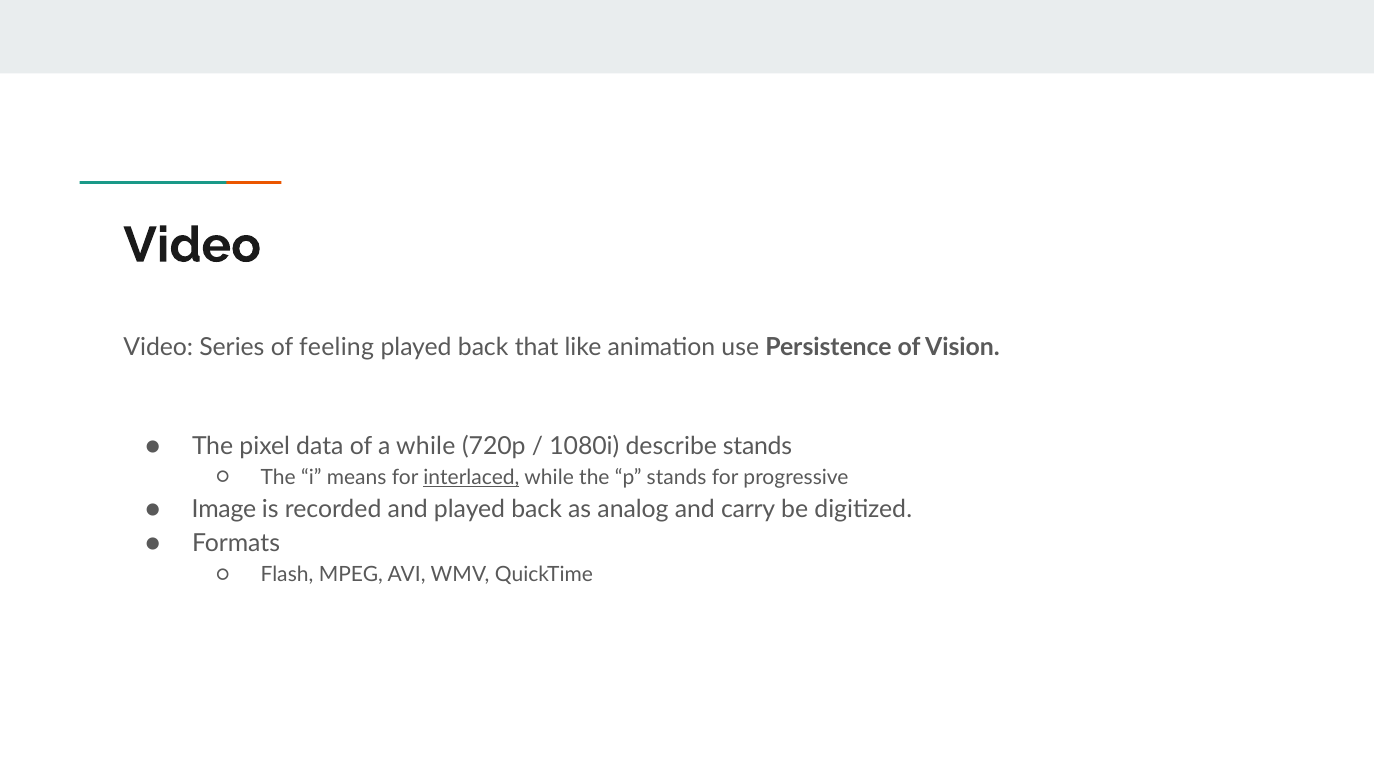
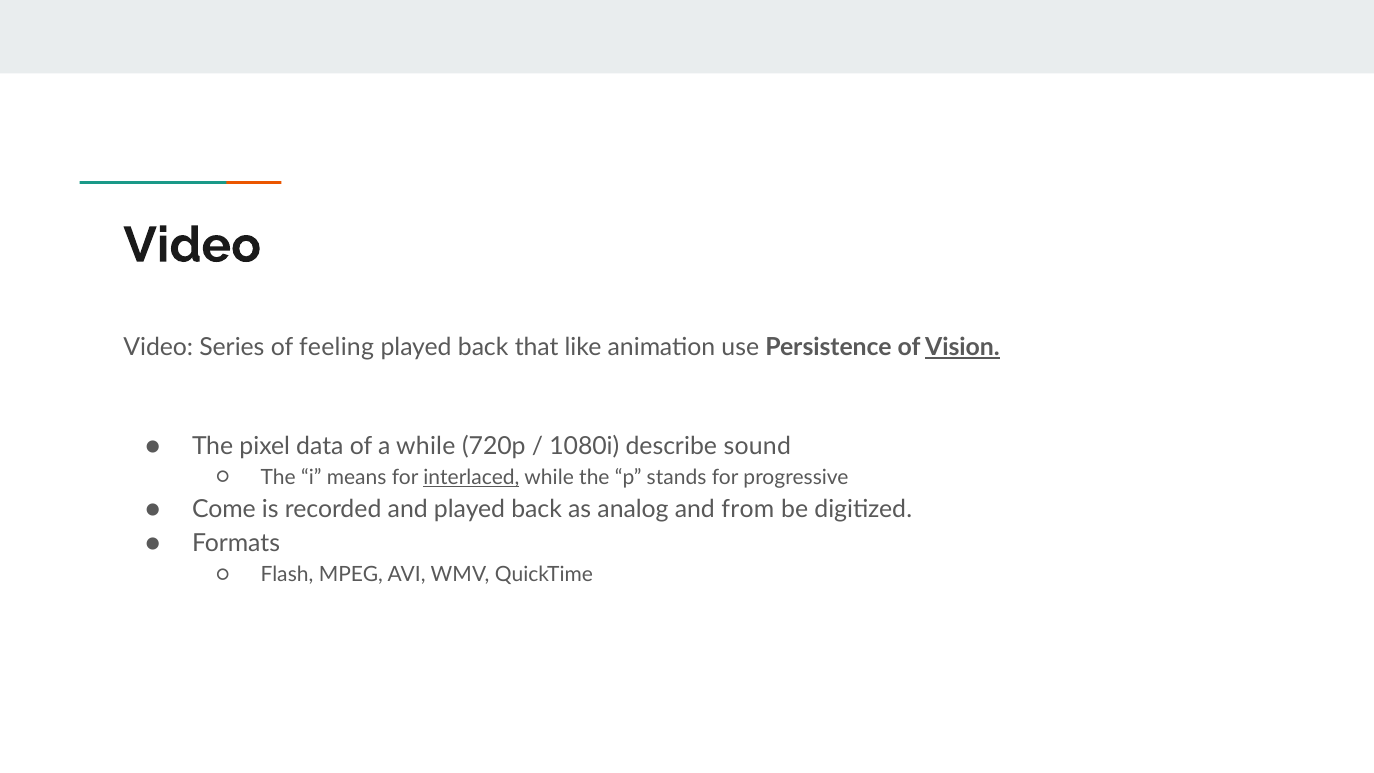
Vision underline: none -> present (962, 347)
describe stands: stands -> sound (757, 446)
Image: Image -> Come (224, 509)
carry: carry -> from (748, 509)
